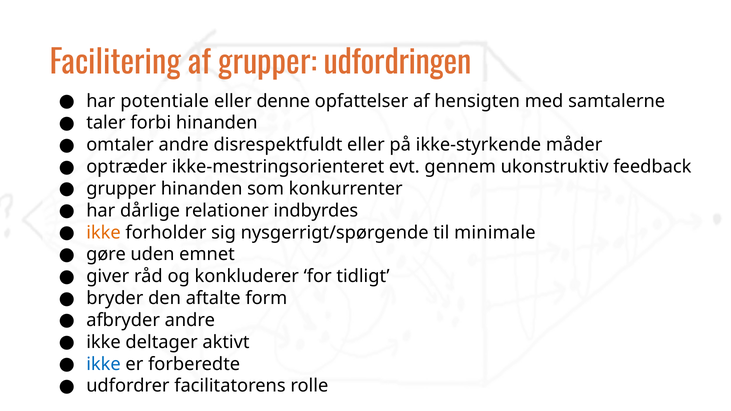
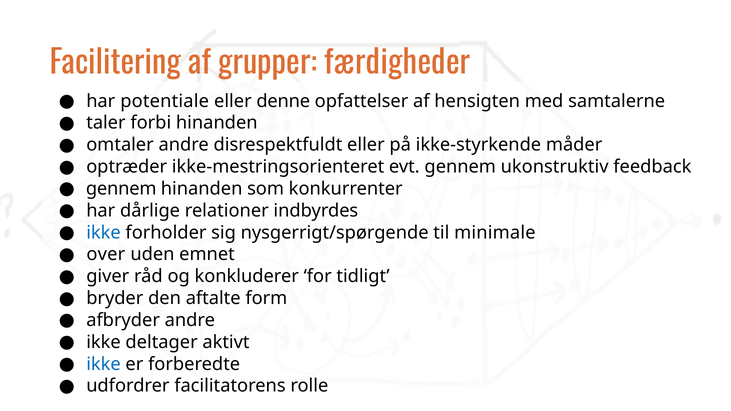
udfordringen: udfordringen -> færdigheder (397, 63)
grupper: grupper -> gennem (121, 189)
ikke colour: orange -> blue (104, 233)
gøre: gøre -> over (106, 255)
